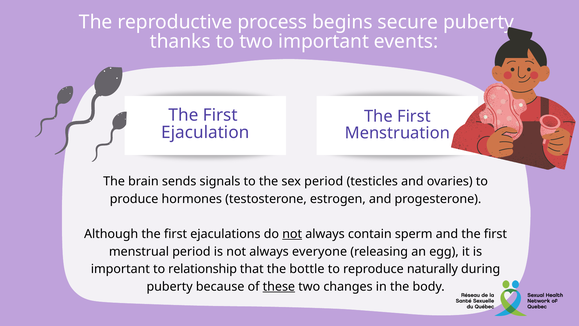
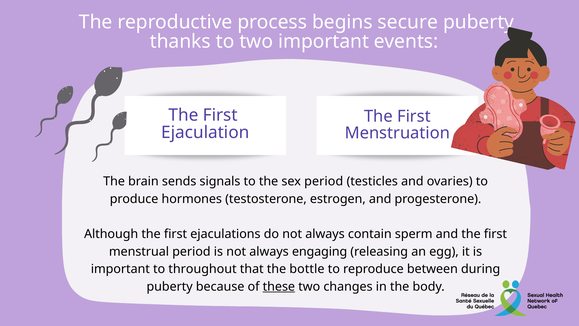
not underline: present -> none (292, 234)
everyone: everyone -> engaging (320, 251)
relationship: relationship -> throughout (203, 269)
naturally: naturally -> between (432, 269)
